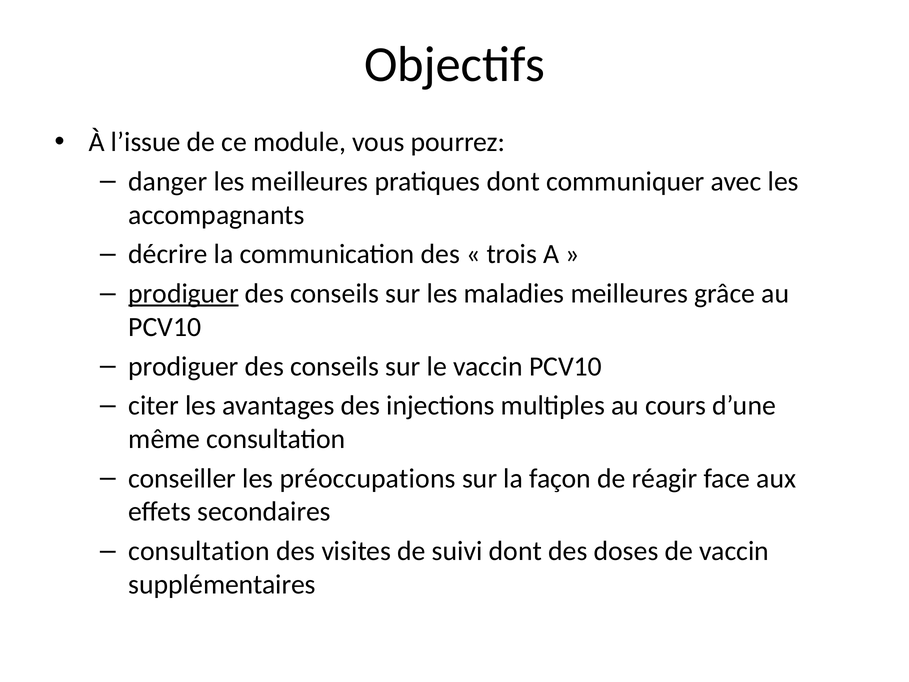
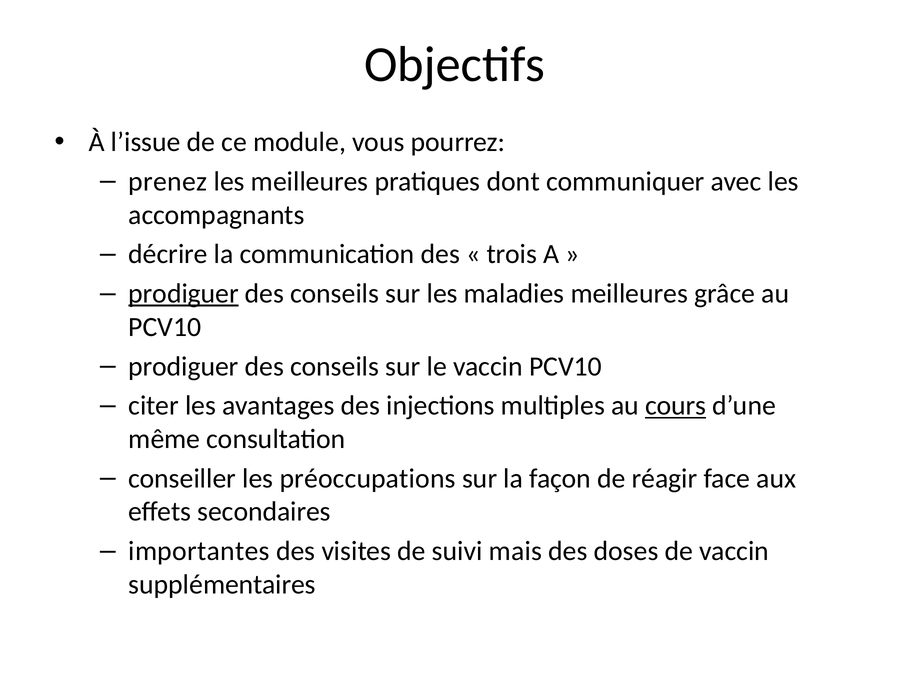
danger: danger -> prenez (168, 181)
cours underline: none -> present (676, 406)
consultation: consultation -> importantes (199, 551)
suivi dont: dont -> mais (515, 551)
